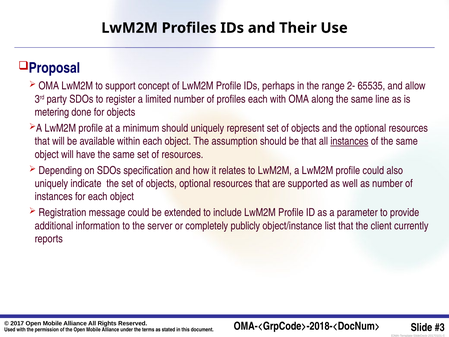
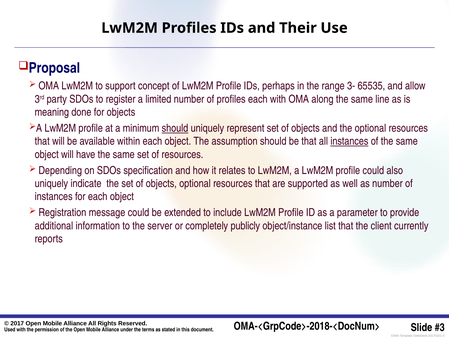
2-: 2- -> 3- (351, 86)
metering: metering -> meaning (52, 112)
should underline: none -> present (175, 128)
